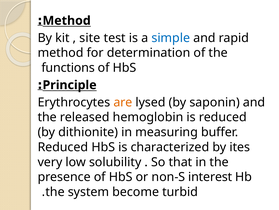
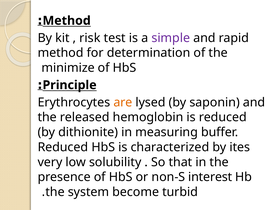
site: site -> risk (90, 38)
simple colour: blue -> purple (171, 38)
functions: functions -> minimize (68, 68)
